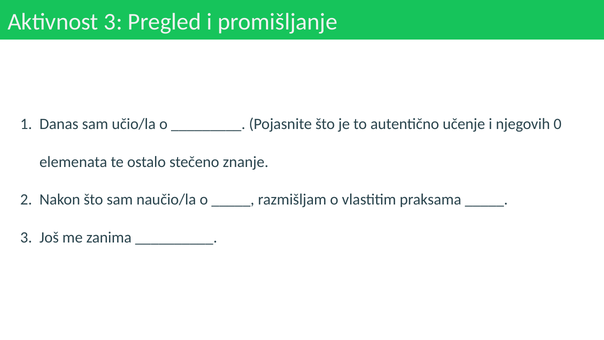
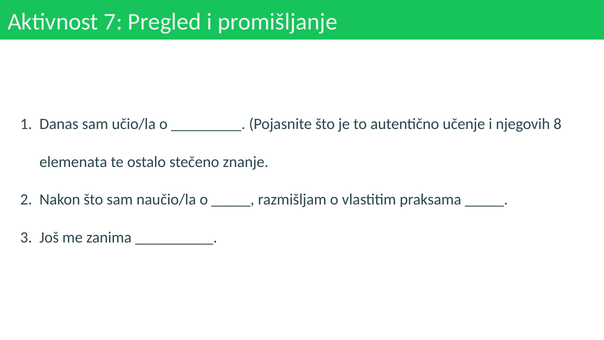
Aktivnost 3: 3 -> 7 (113, 22)
0: 0 -> 8 (558, 124)
